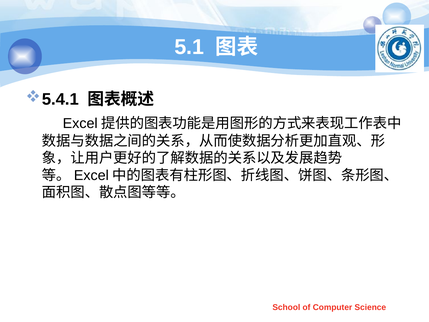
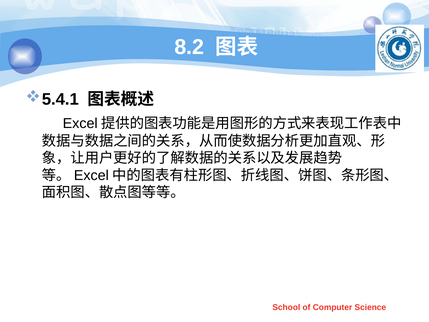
5.1: 5.1 -> 8.2 (189, 47)
